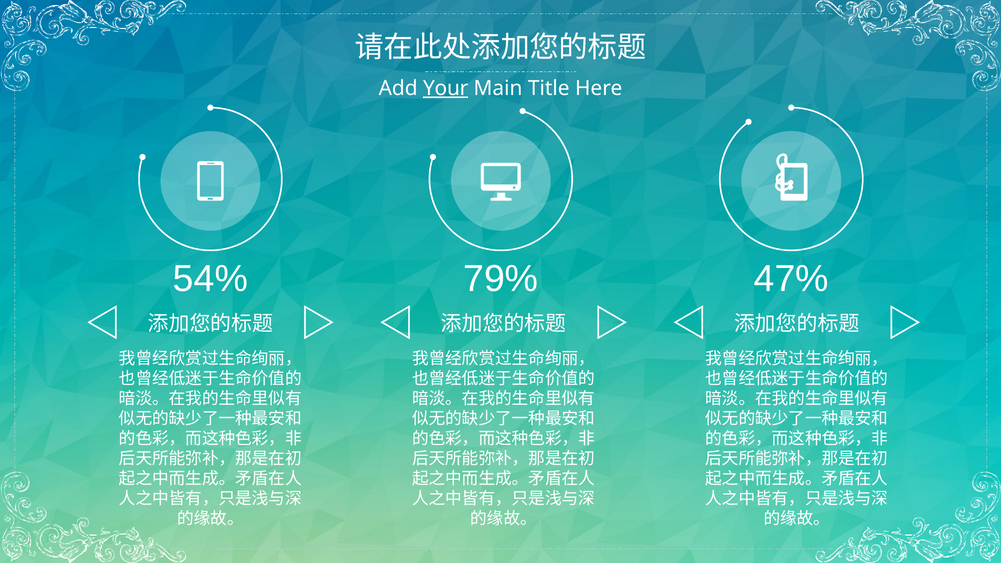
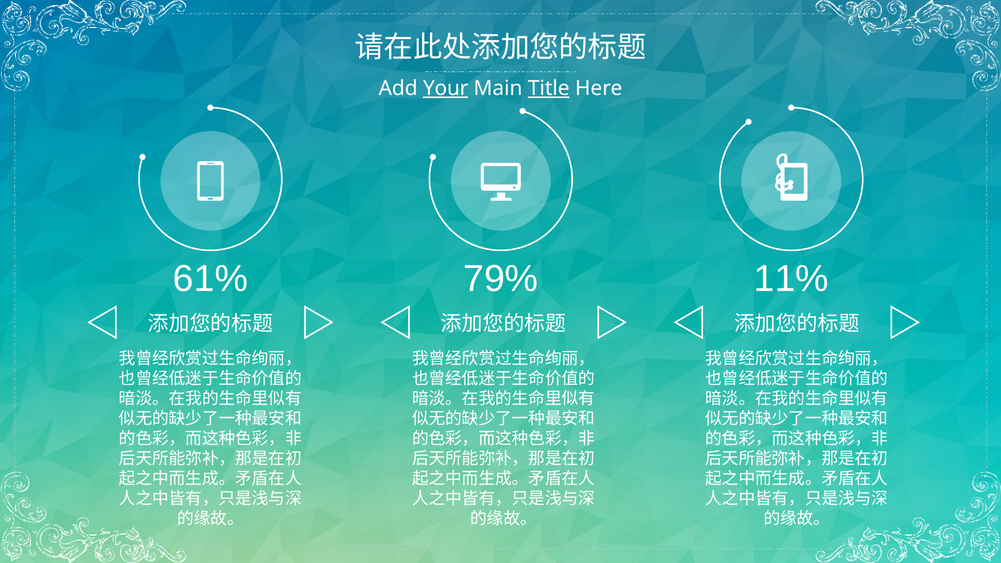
Title underline: none -> present (549, 88)
54%: 54% -> 61% (210, 279)
47%: 47% -> 11% (791, 279)
